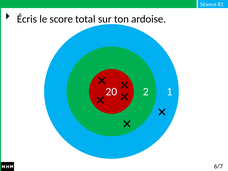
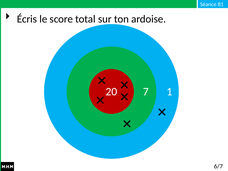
2: 2 -> 7 (146, 92)
